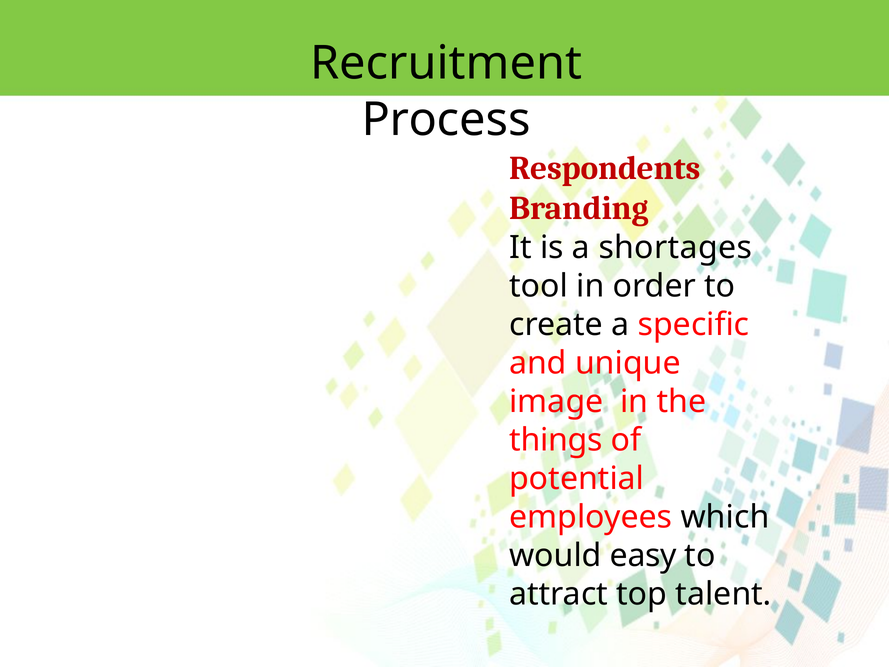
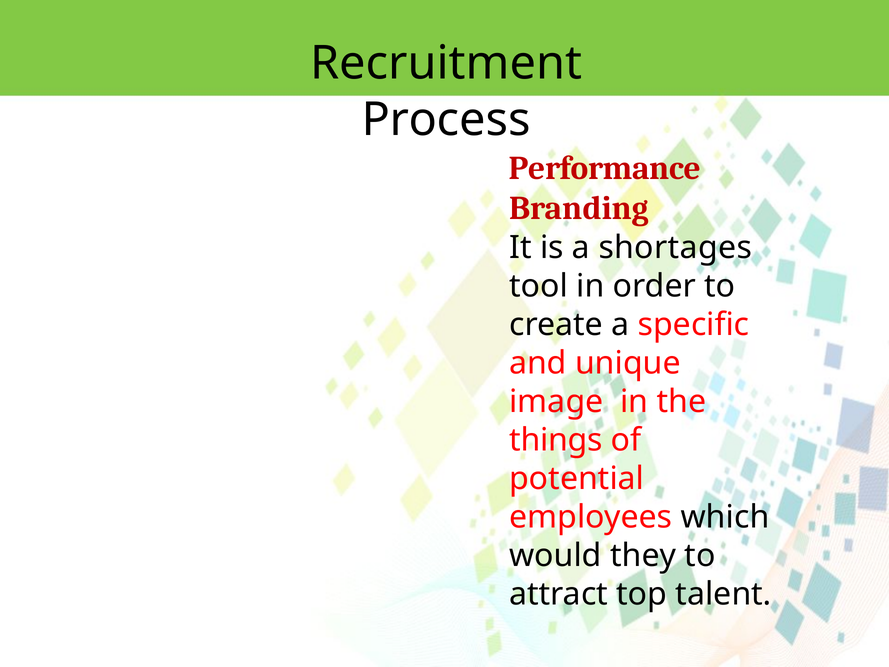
Respondents: Respondents -> Performance (605, 168)
easy: easy -> they (643, 555)
